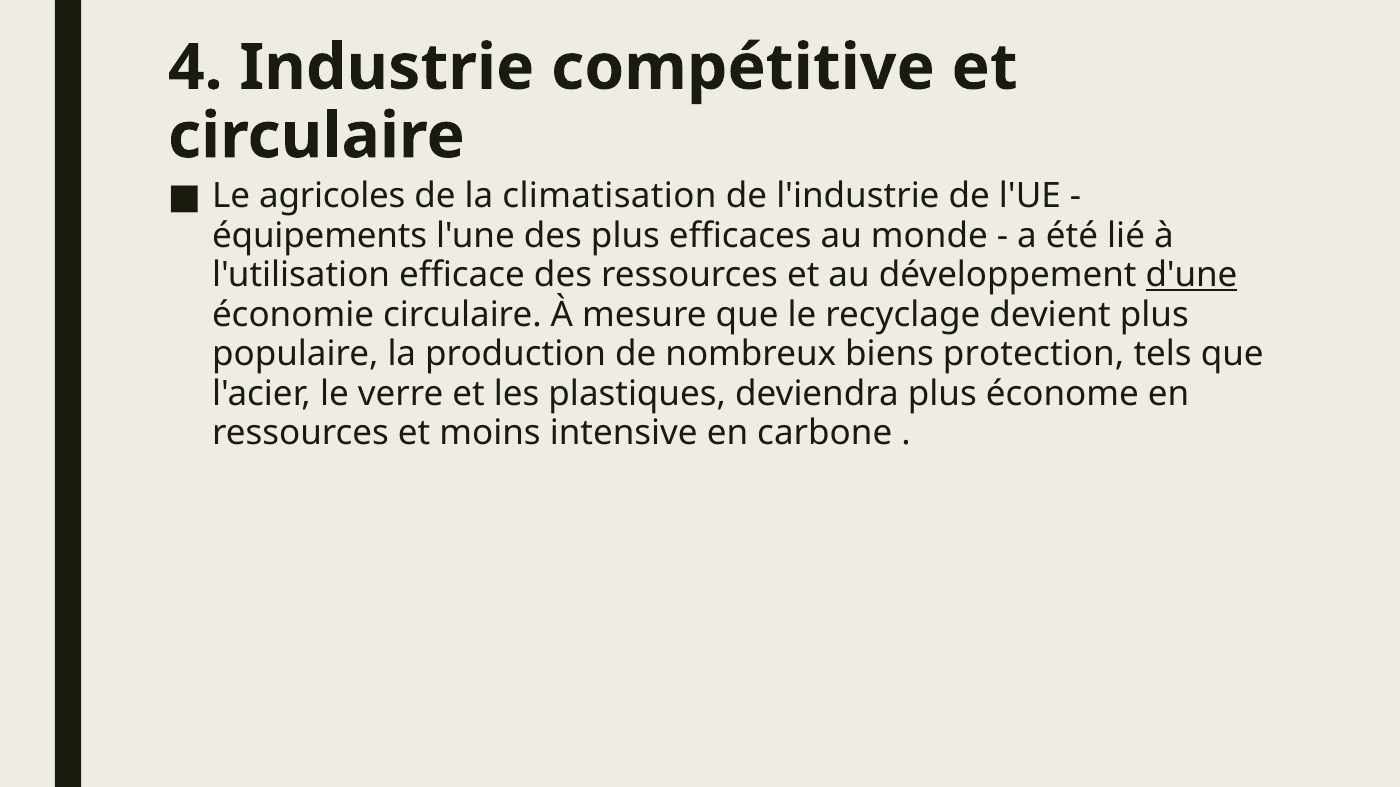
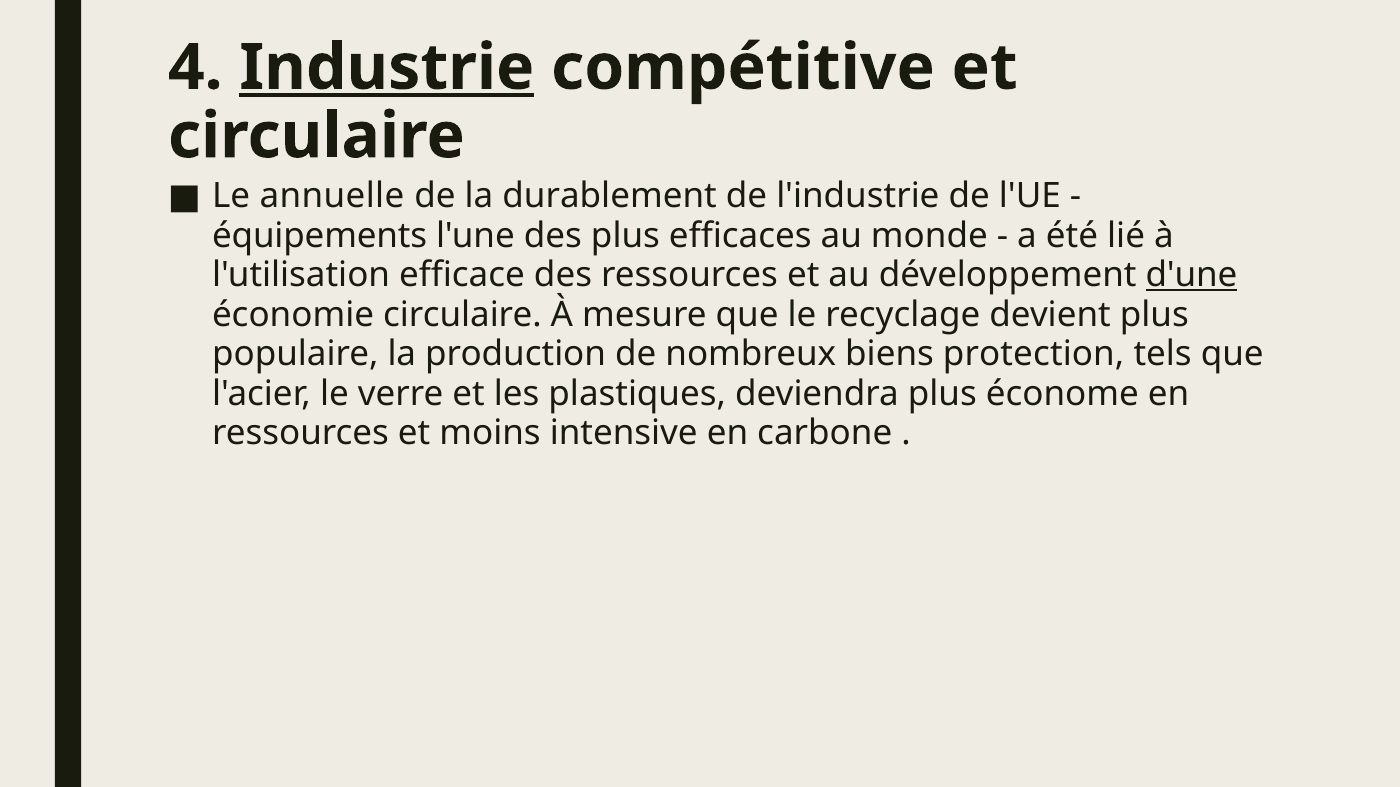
Industrie underline: none -> present (387, 68)
agricoles: agricoles -> annuelle (332, 197)
climatisation: climatisation -> durablement (610, 197)
